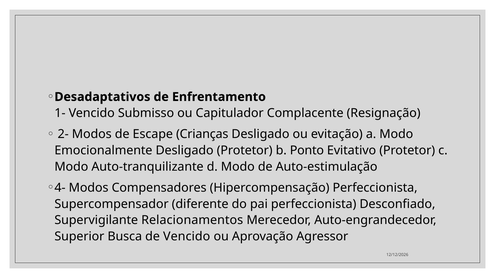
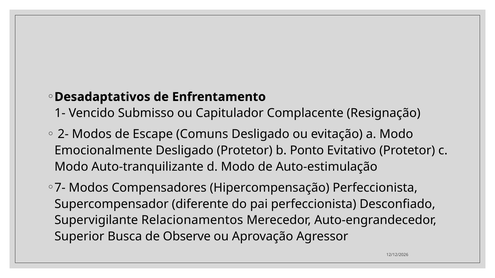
Crianças: Crianças -> Comuns (202, 134)
4-: 4- -> 7- (60, 188)
de Vencido: Vencido -> Observe (187, 237)
